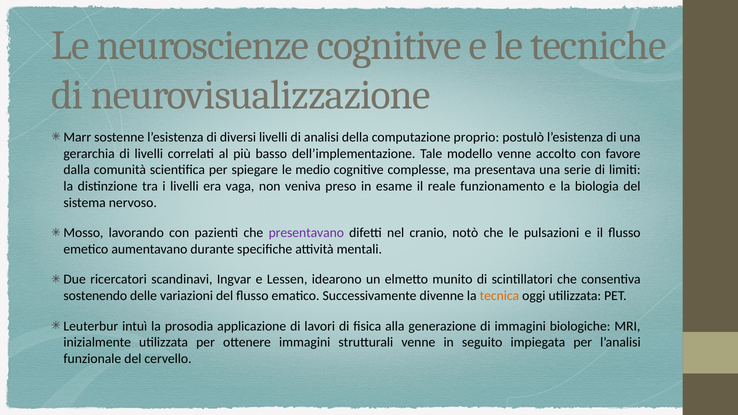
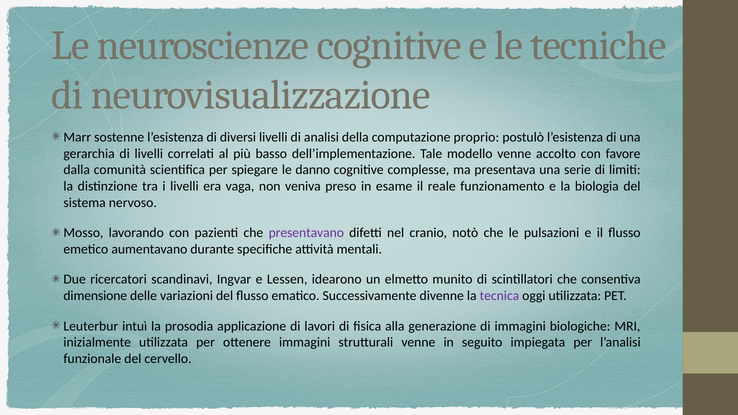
medio: medio -> danno (313, 170)
sostenendo: sostenendo -> dimensione (95, 296)
tecnica colour: orange -> purple (499, 296)
